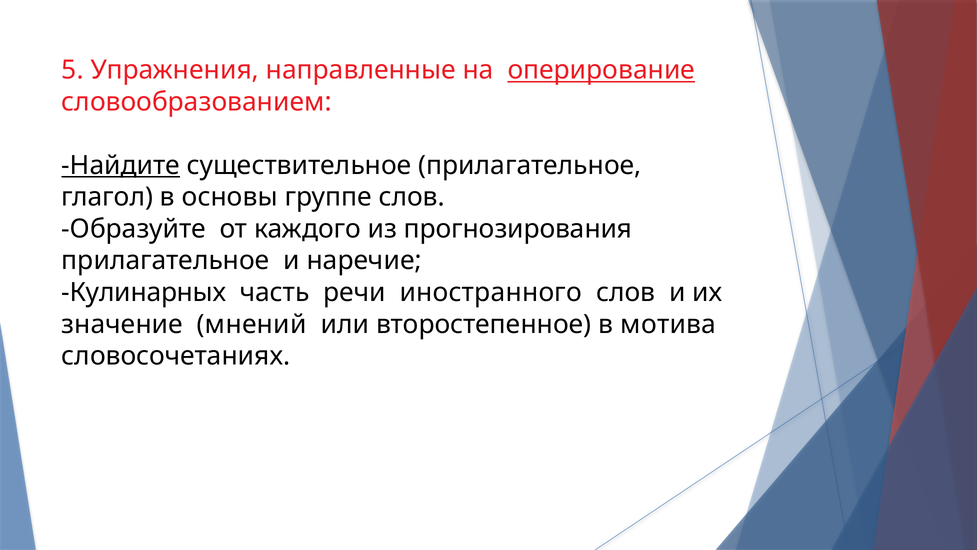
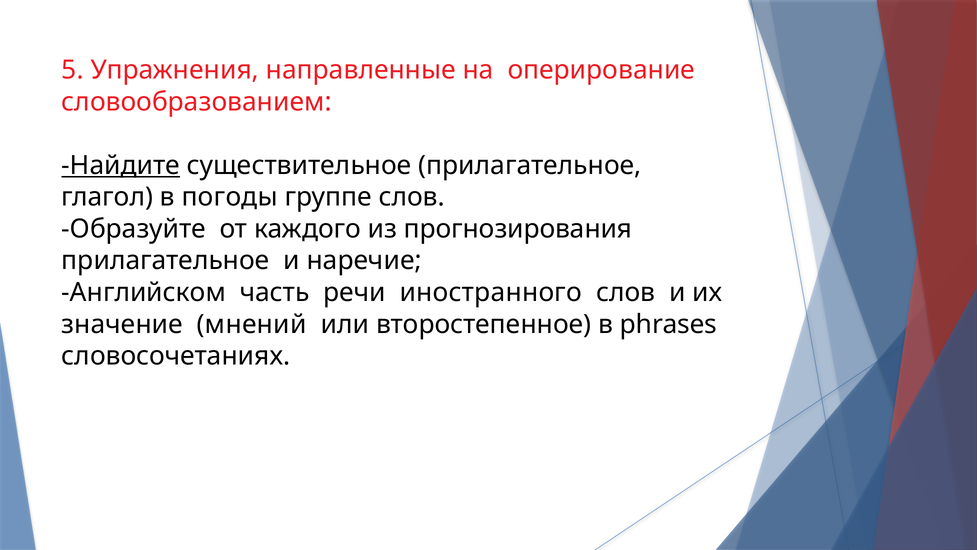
оперирование underline: present -> none (601, 70)
основы: основы -> погоды (230, 197)
Кулинарных: Кулинарных -> Английском (144, 292)
мотива: мотива -> phrases (669, 324)
